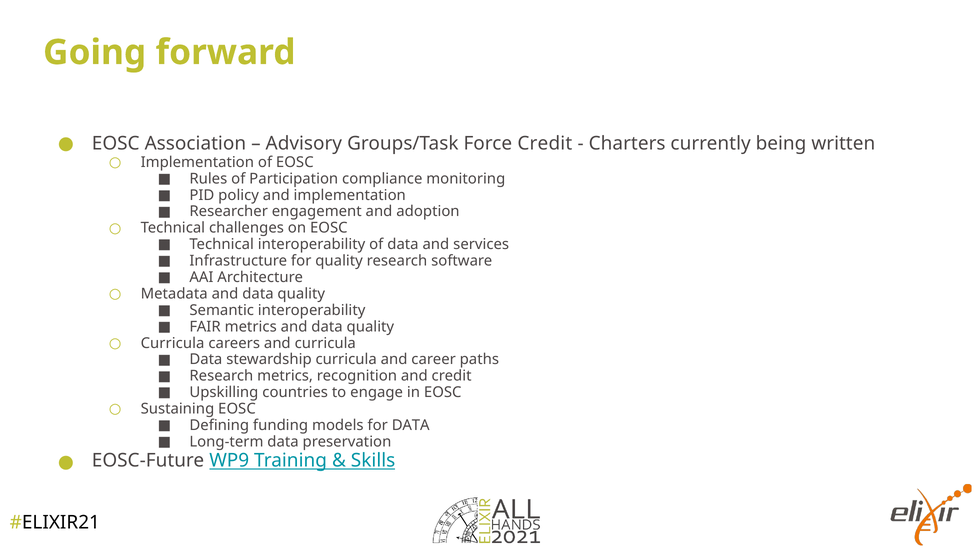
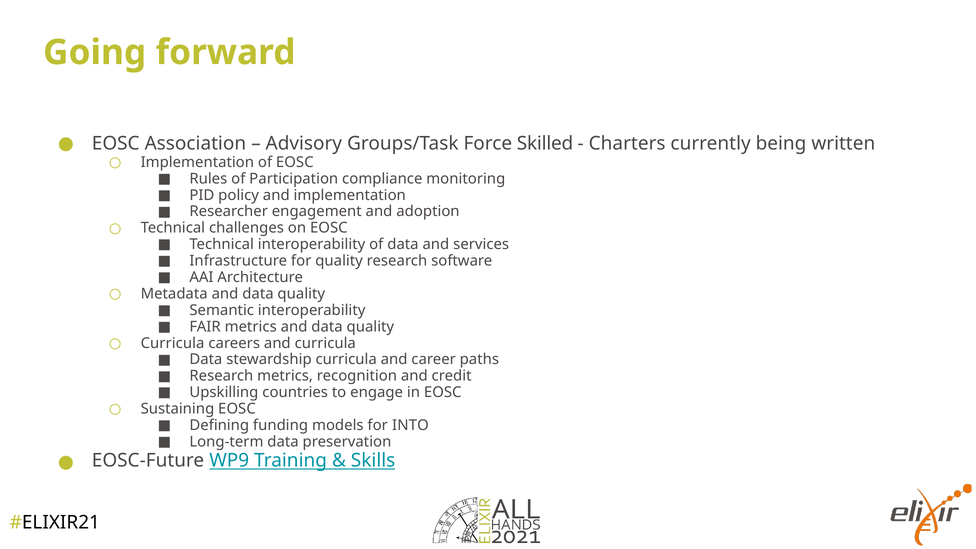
Force Credit: Credit -> Skilled (545, 144)
for DATA: DATA -> INTO (410, 425)
